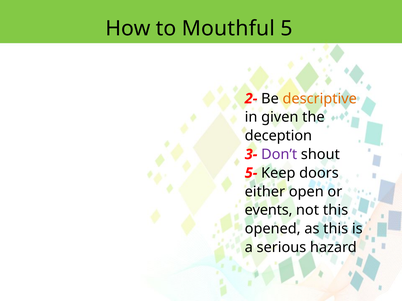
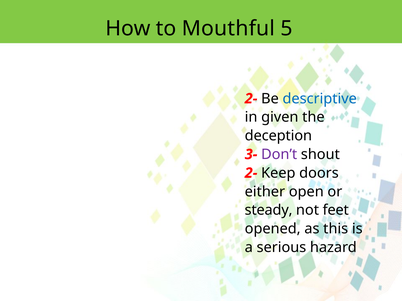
descriptive colour: orange -> blue (320, 99)
5-: 5- -> 2- (251, 173)
events: events -> steady (269, 211)
not this: this -> feet (336, 211)
